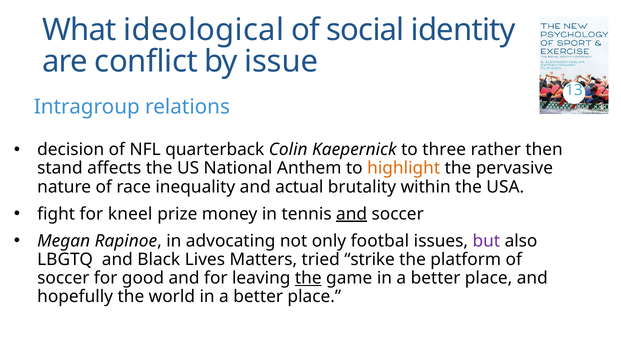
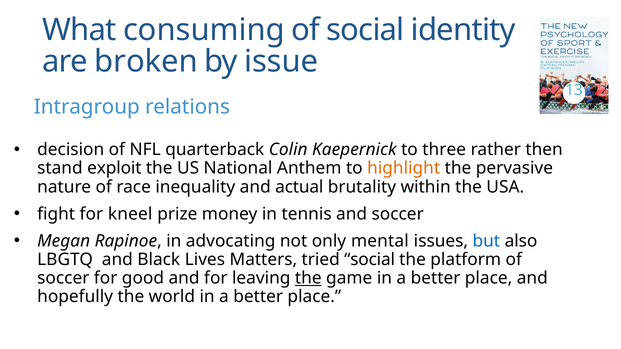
ideological: ideological -> consuming (204, 30)
conflict: conflict -> broken (146, 62)
affects: affects -> exploit (114, 168)
and underline: present -> none (352, 214)
footbal: footbal -> mental (380, 241)
but colour: purple -> blue (486, 241)
tried strike: strike -> social (370, 260)
